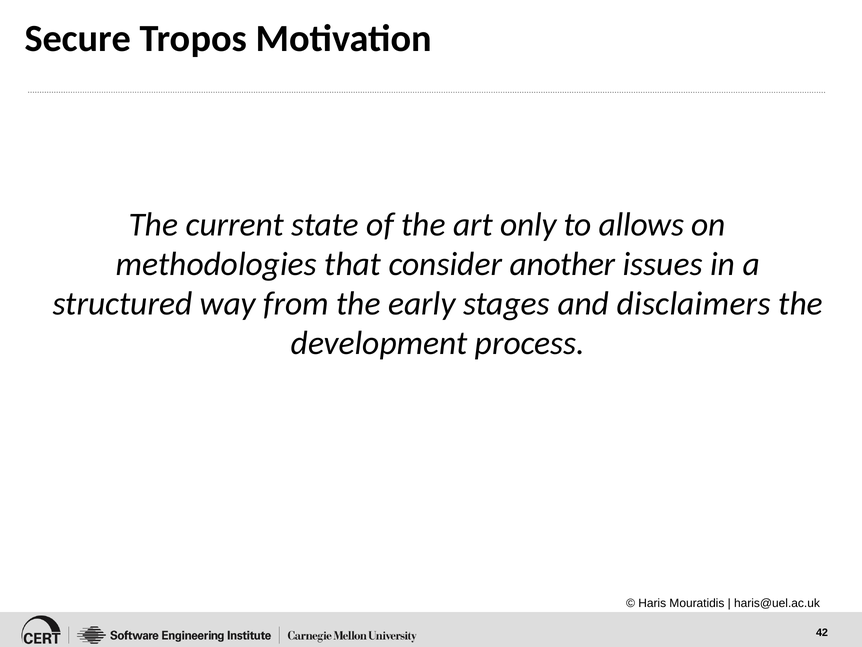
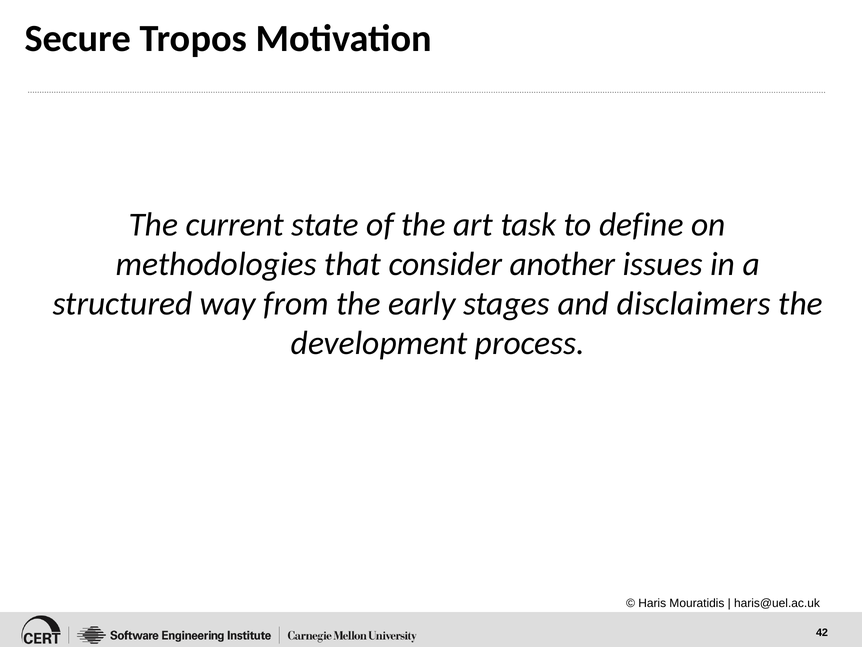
only: only -> task (528, 225)
allows: allows -> define (641, 225)
